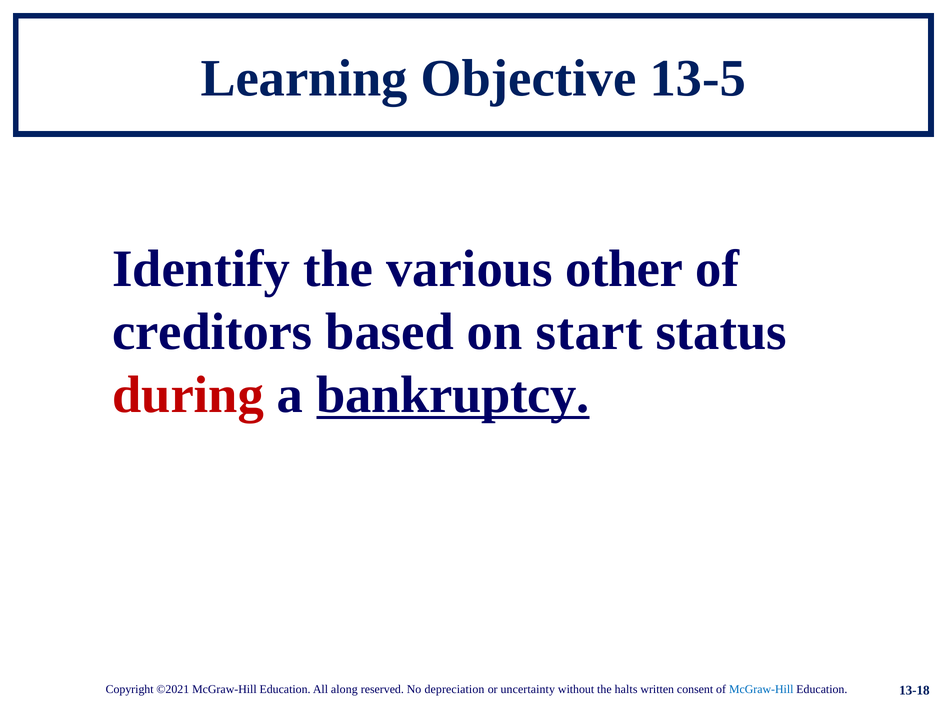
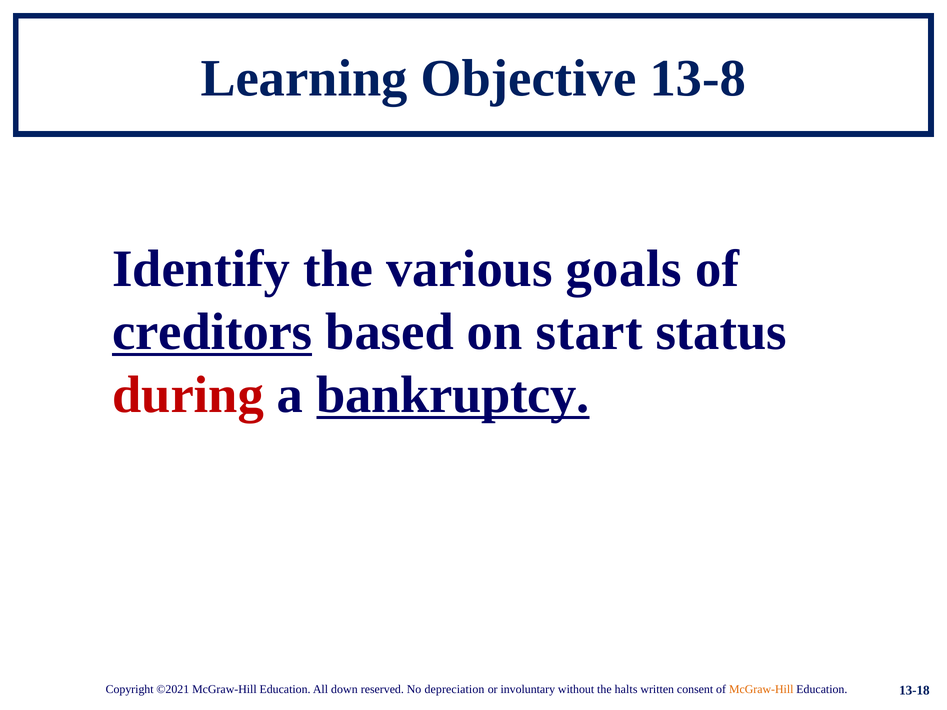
13-5: 13-5 -> 13-8 (698, 79)
other: other -> goals (624, 269)
creditors underline: none -> present (212, 332)
along: along -> down (344, 689)
uncertainty: uncertainty -> involuntary (528, 689)
McGraw-Hill colour: blue -> orange (761, 689)
